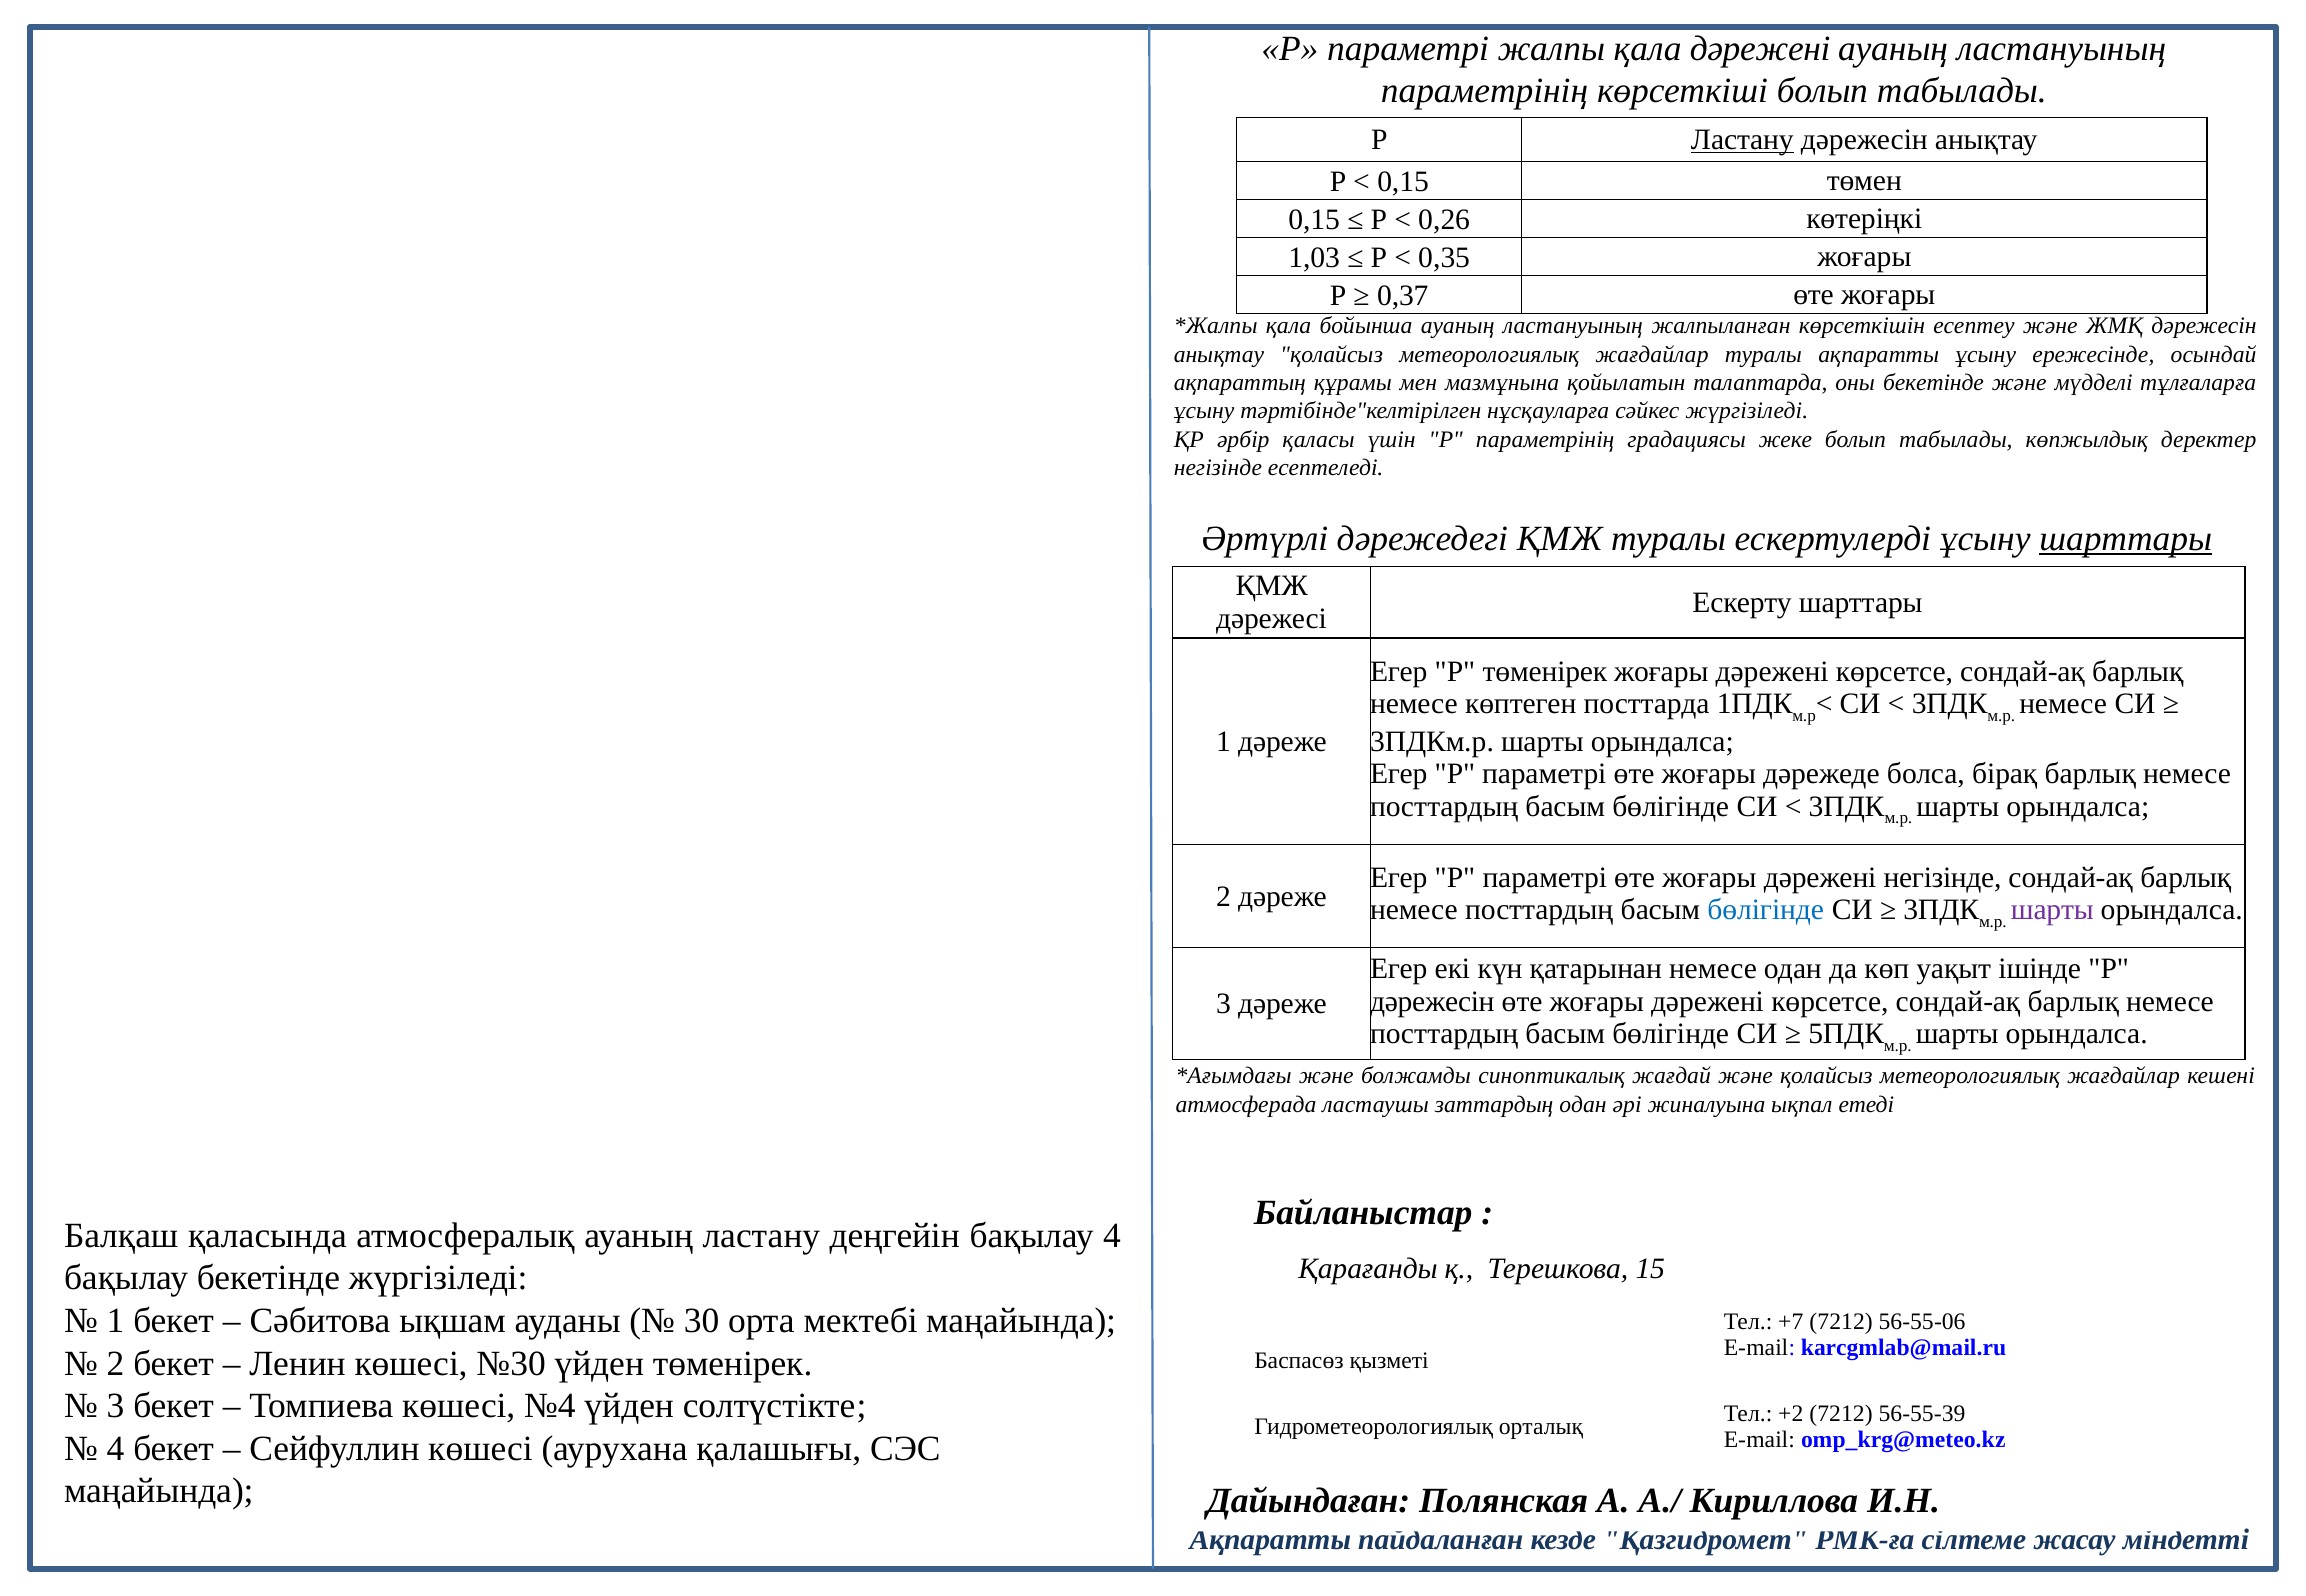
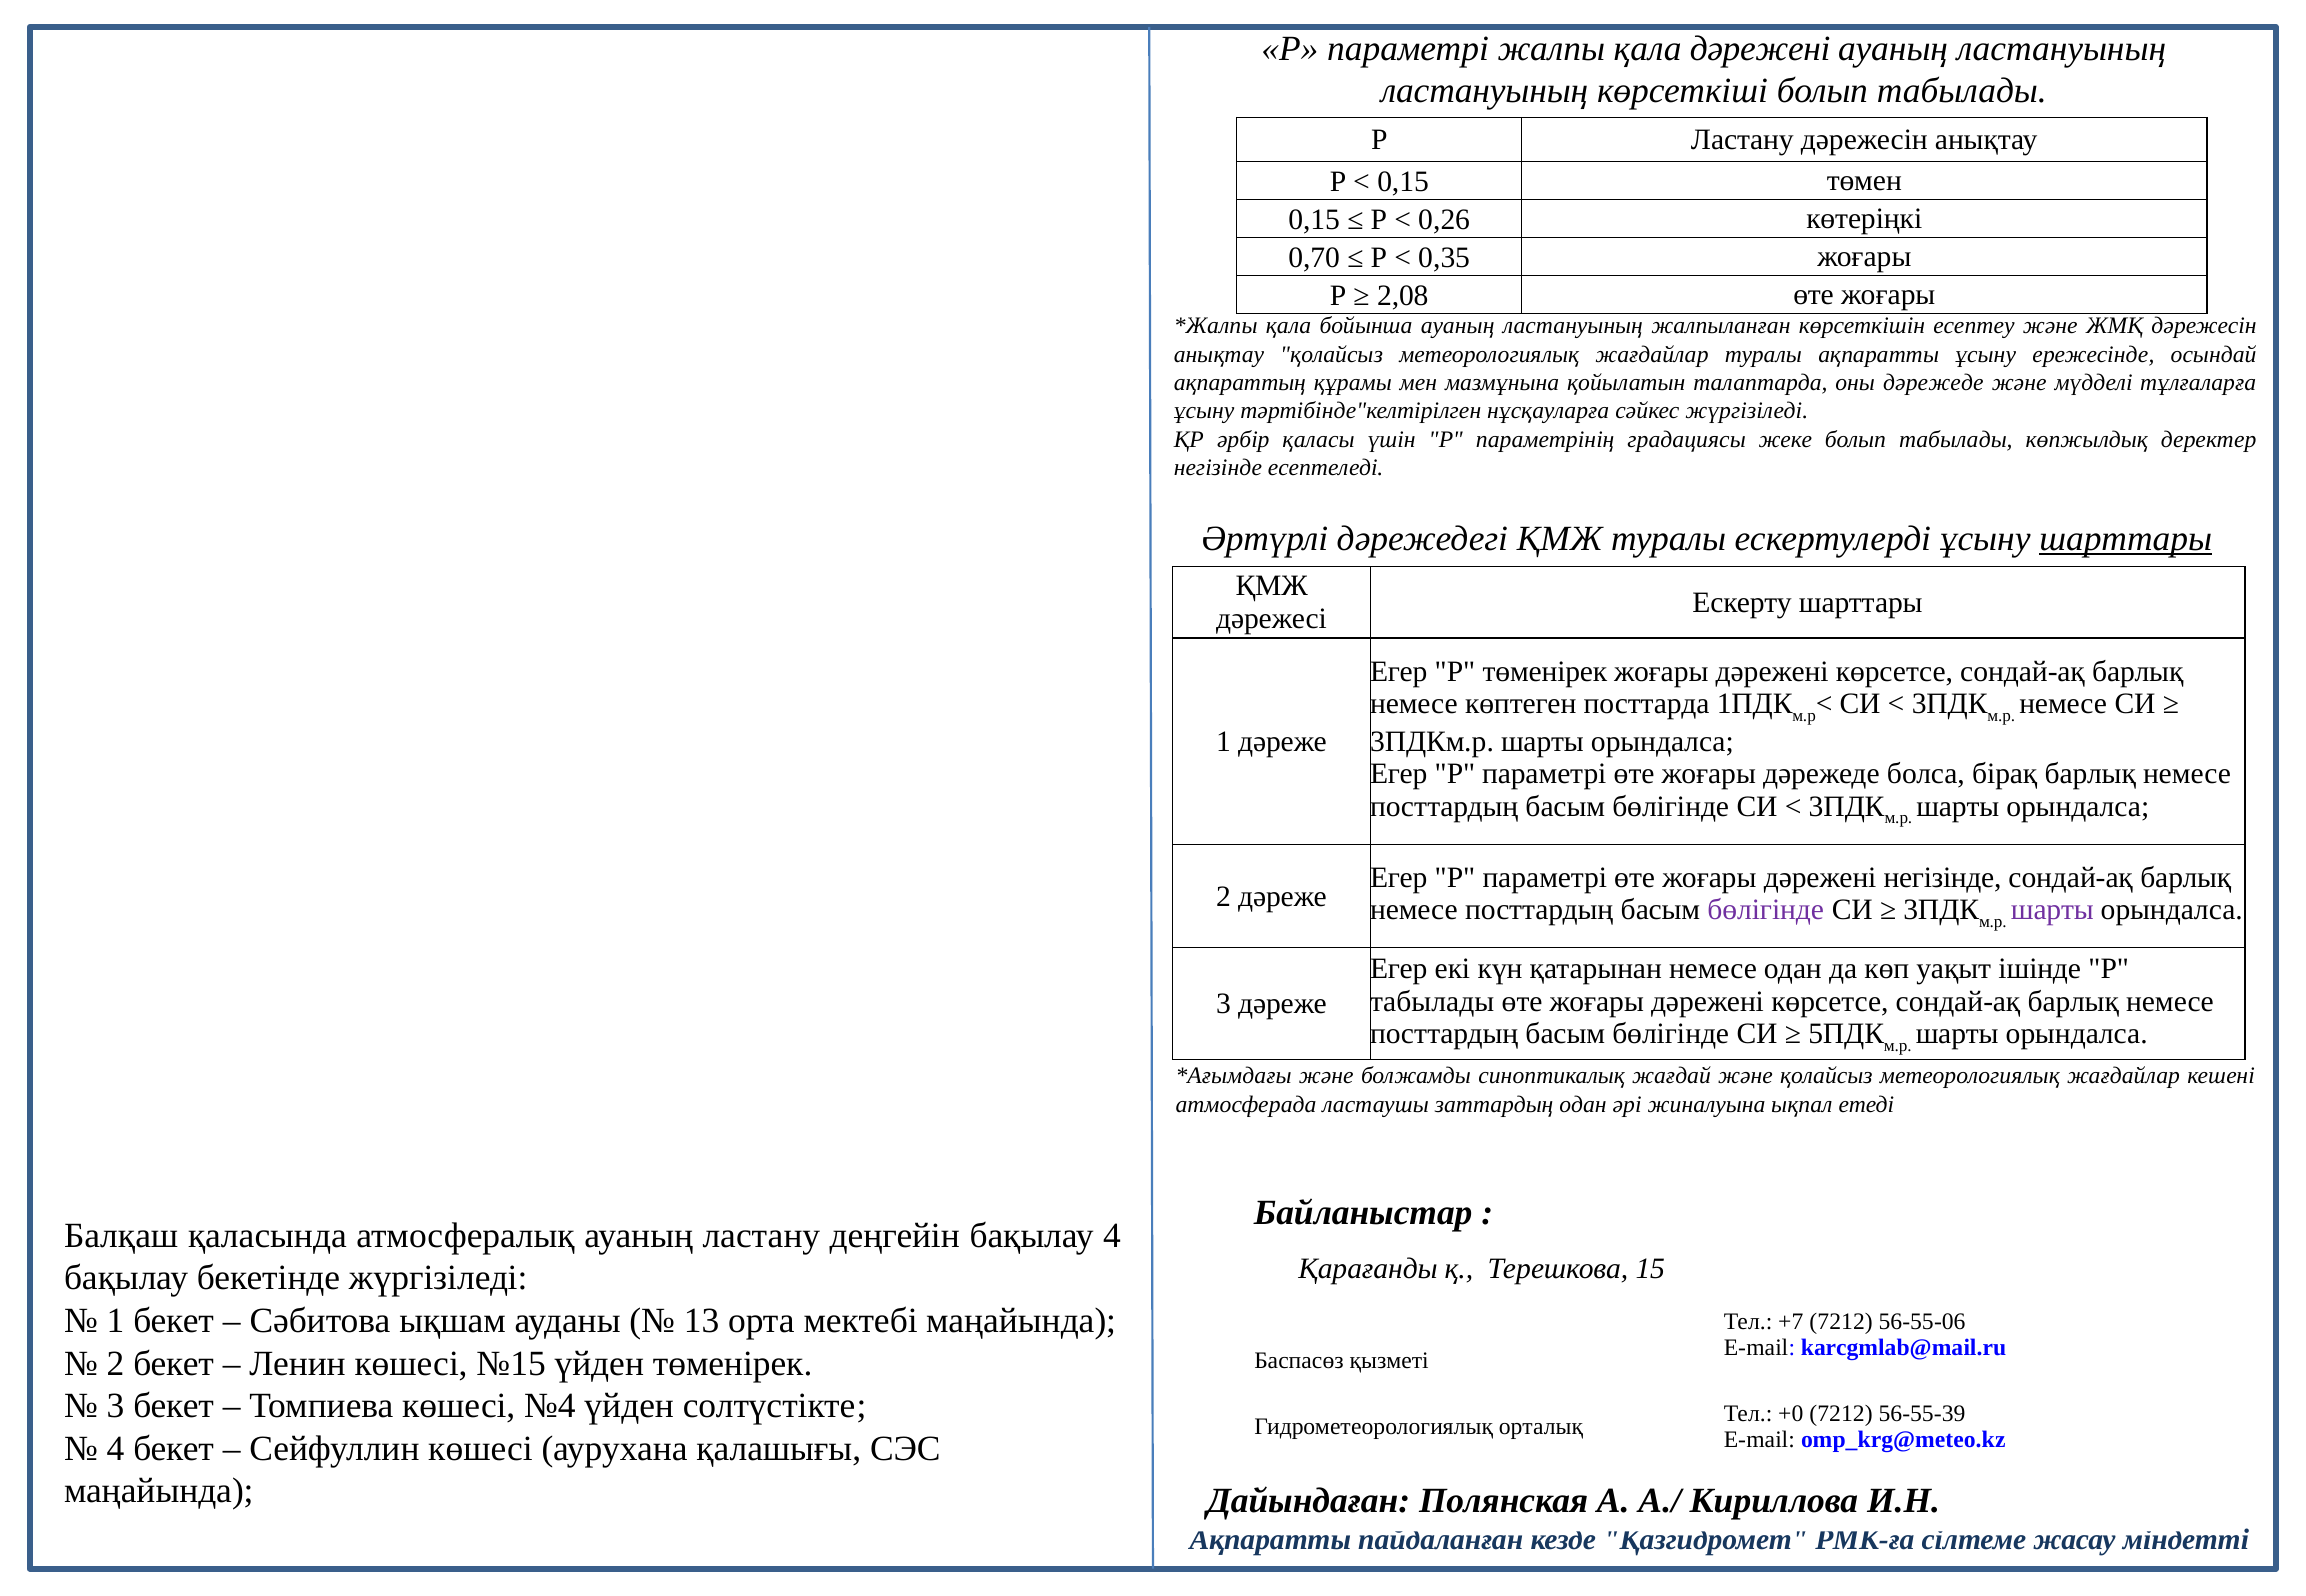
параметрінің: параметрінің -> ластануының (1485, 91)
Ластану underline: present -> none (1742, 140)
1,03: 1,03 -> 0,70 (1314, 258)
0,37: 0,37 -> 2,08 (1403, 296)
оны бекетінде: бекетінде -> дәрежеде (1933, 383)
бөлігінде colour: blue -> purple (1766, 910)
дәрежесін: дәрежесін -> табылады (1432, 1002)
30: 30 -> 13 (702, 1321)
№30: №30 -> №15 (511, 1364)
+2: +2 -> +0 (1791, 1414)
